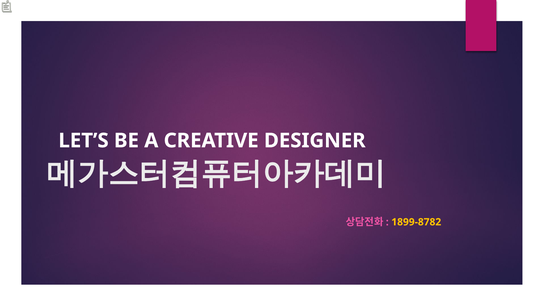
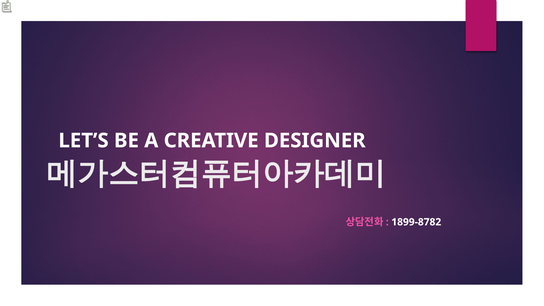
1899-8782 colour: yellow -> white (416, 222)
